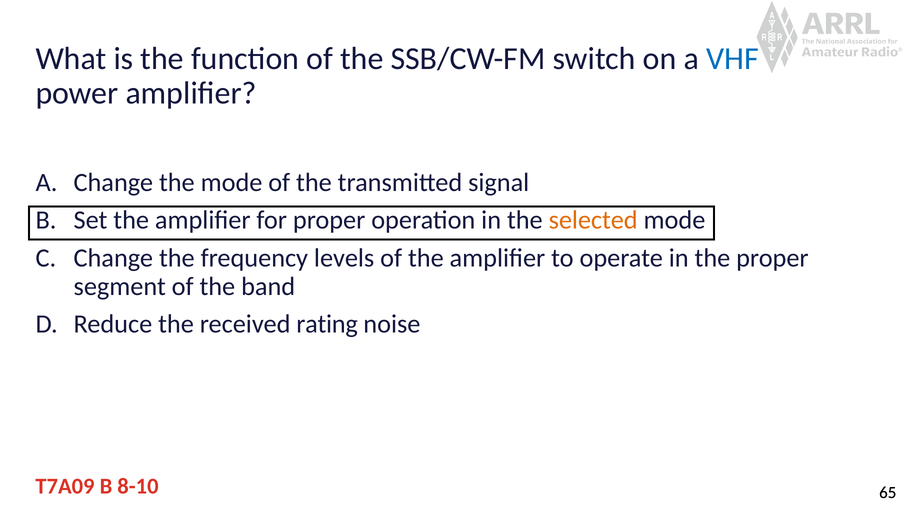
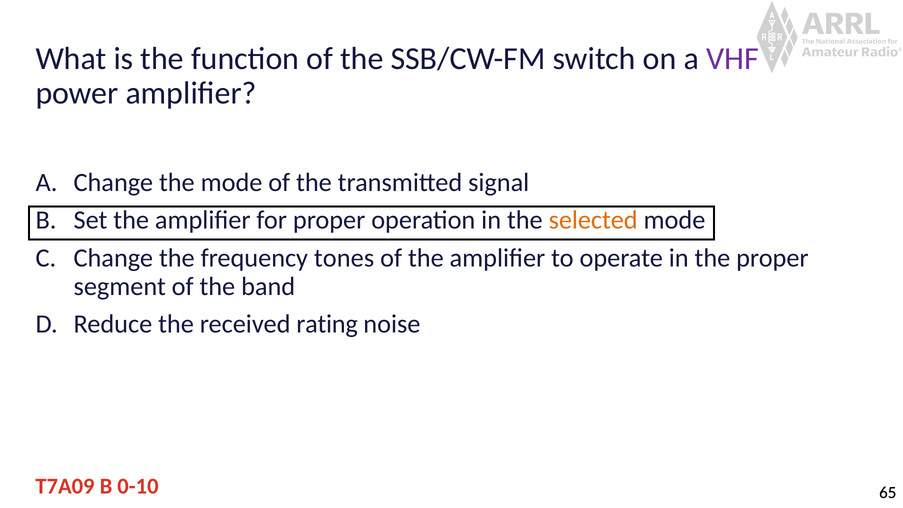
VHF colour: blue -> purple (732, 59)
levels: levels -> tones (344, 258)
8-10: 8-10 -> 0-10 (138, 486)
